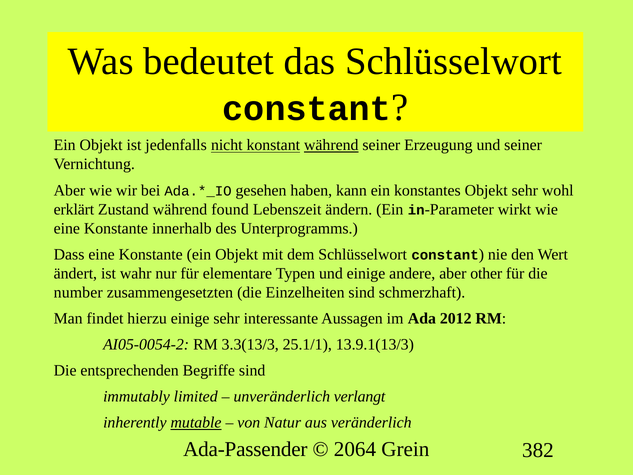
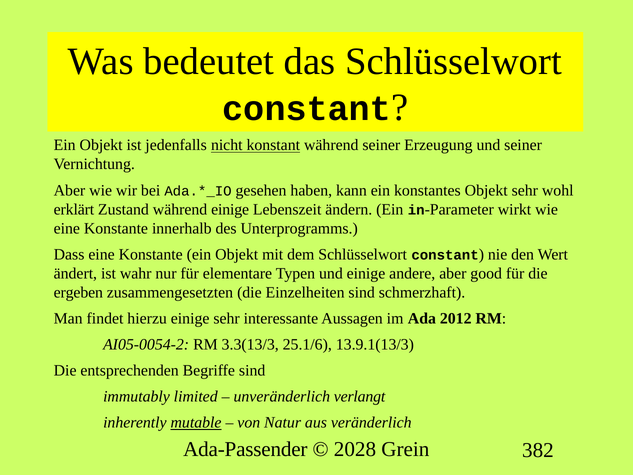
während underline: present -> none (331, 145)
während found: found -> einige (230, 209)
other: other -> good (486, 273)
number: number -> ergeben (78, 292)
25.1/1: 25.1/1 -> 25.1/6 (307, 344)
2064: 2064 -> 2028 (355, 449)
